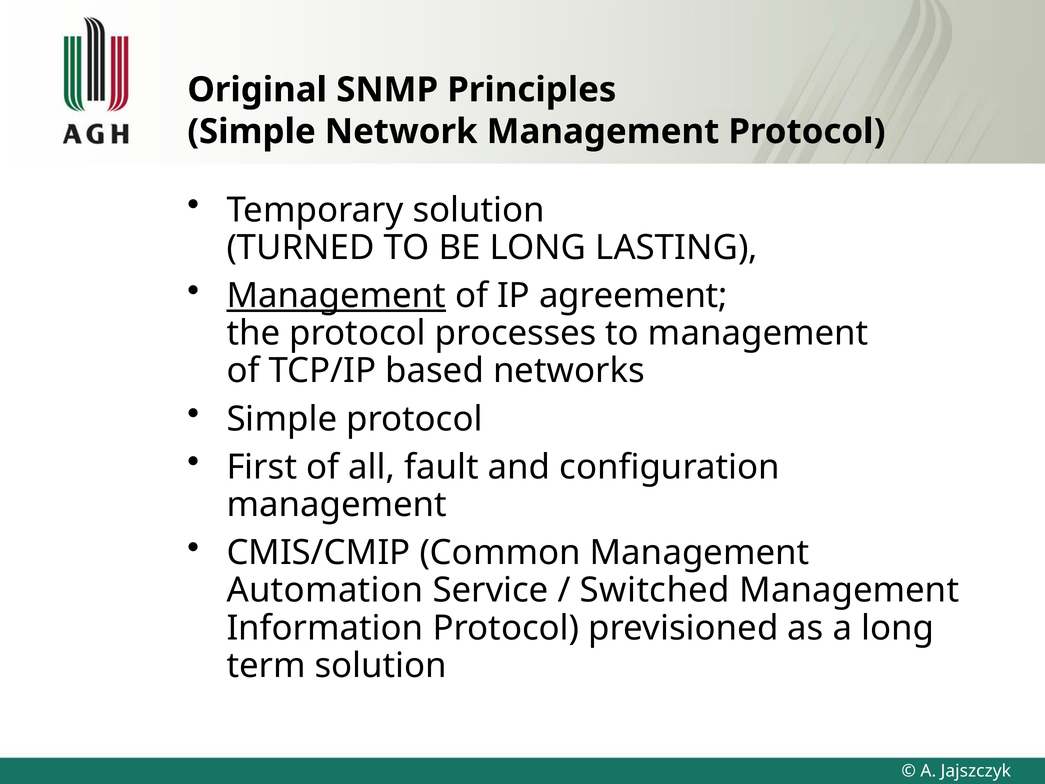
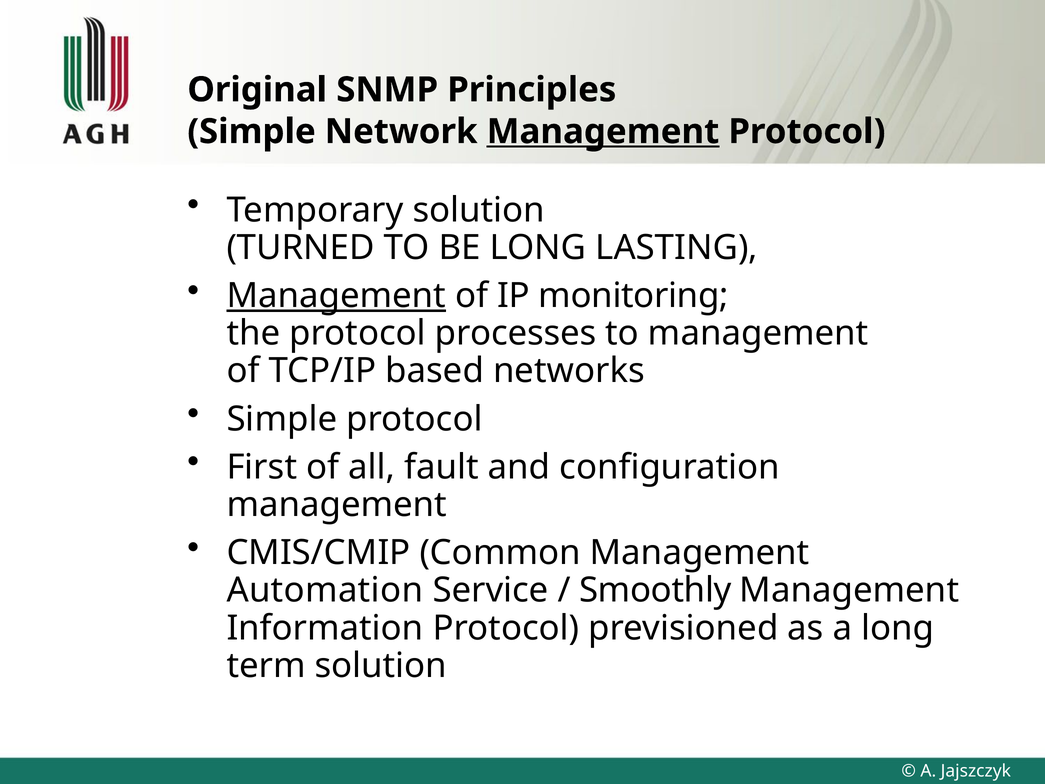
Management underline: none -> present (603, 132)
agreement: agreement -> monitoring (633, 296)
Switched: Switched -> Smoothly (655, 590)
